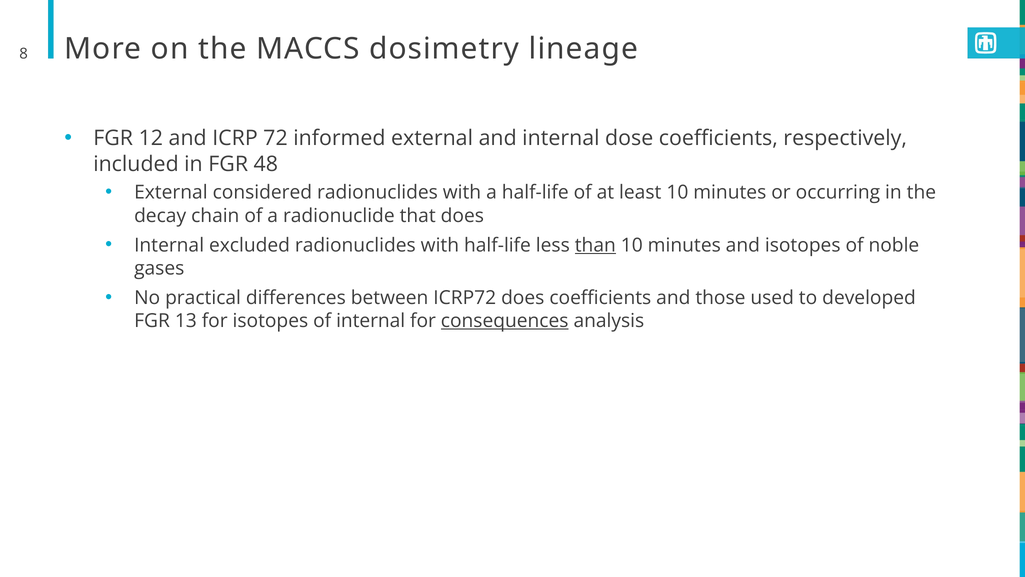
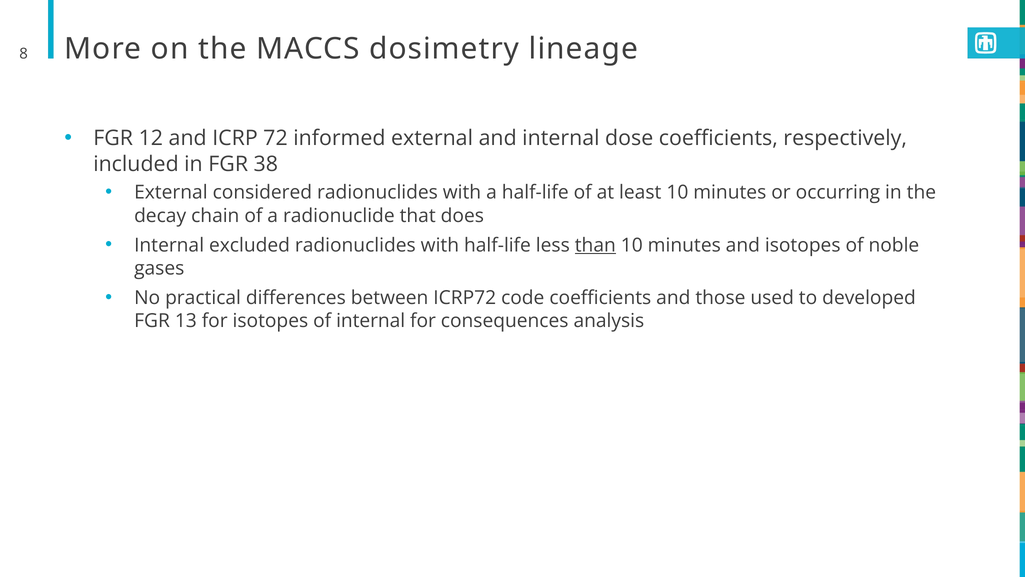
48: 48 -> 38 (266, 164)
ICRP72 does: does -> code (523, 298)
consequences underline: present -> none (505, 321)
